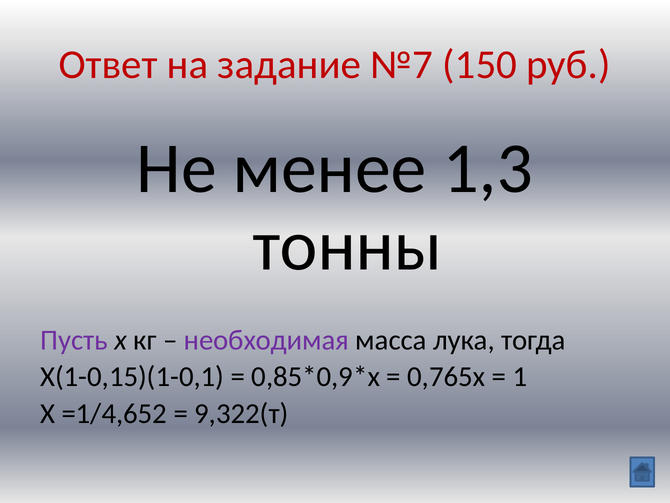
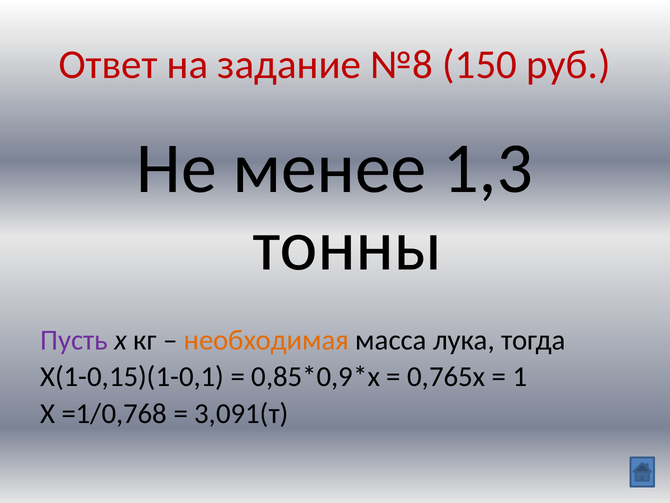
№7: №7 -> №8 (402, 65)
необходимая colour: purple -> orange (266, 340)
=1/4,652: =1/4,652 -> =1/0,768 (114, 413)
9,322(т: 9,322(т -> 3,091(т (242, 413)
